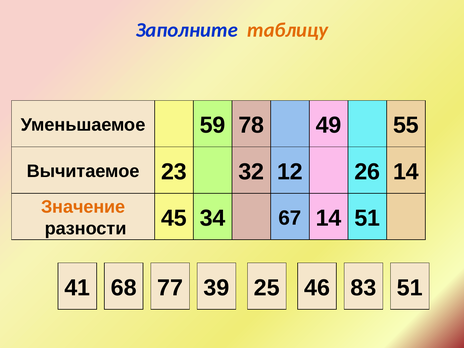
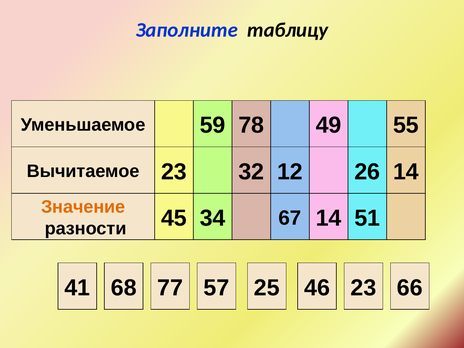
таблицу colour: orange -> black (288, 30)
39: 39 -> 57 (217, 288)
41 83: 83 -> 23 (363, 288)
68 51: 51 -> 66 (410, 288)
